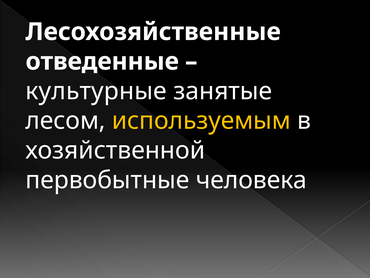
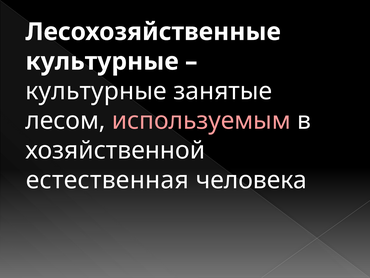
отведенные: отведенные -> культурные (102, 61)
используемым colour: yellow -> pink (201, 121)
первобытные: первобытные -> естественная (107, 180)
